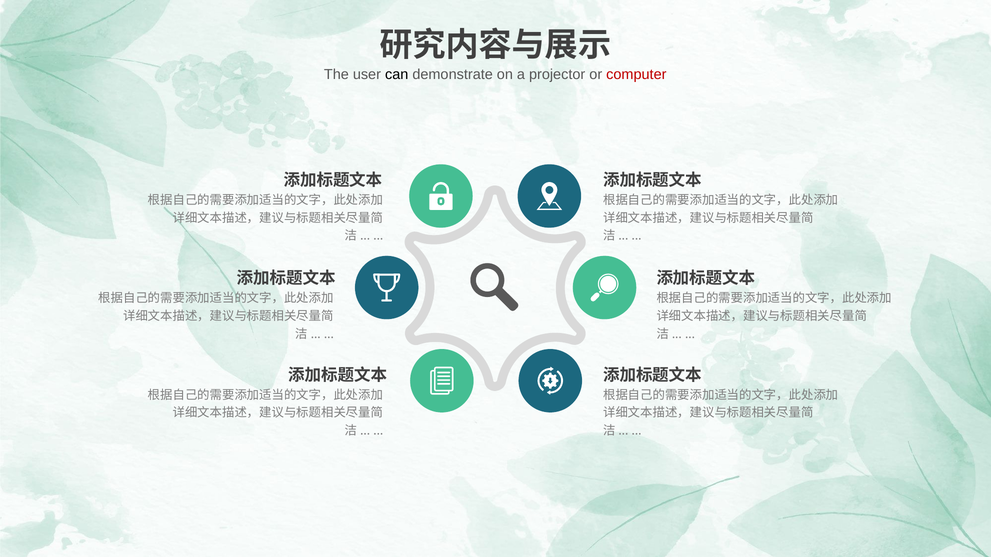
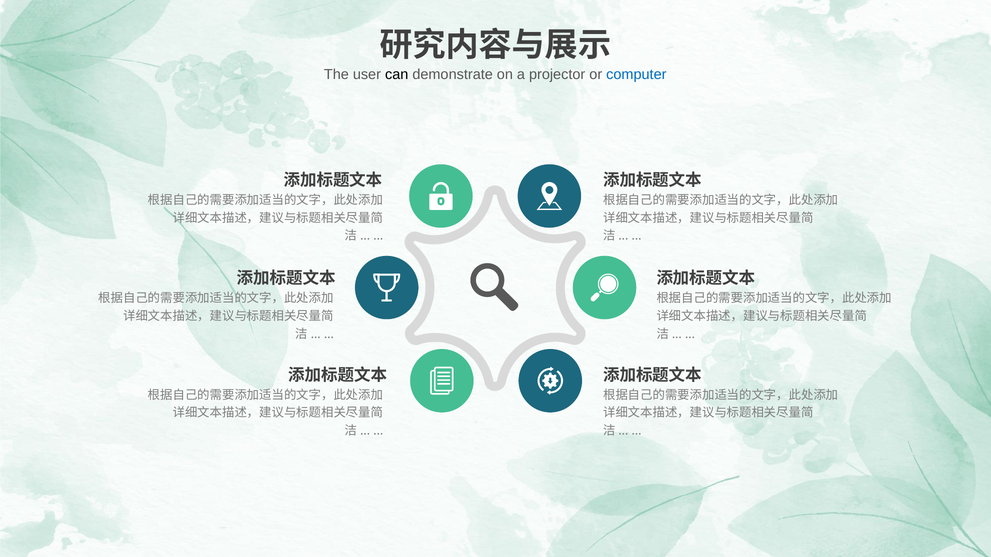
computer colour: red -> blue (636, 75)
